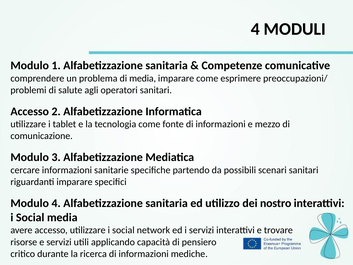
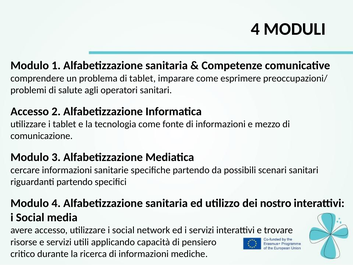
di media: media -> tablet (143, 78)
riguardanti imparare: imparare -> partendo (75, 182)
